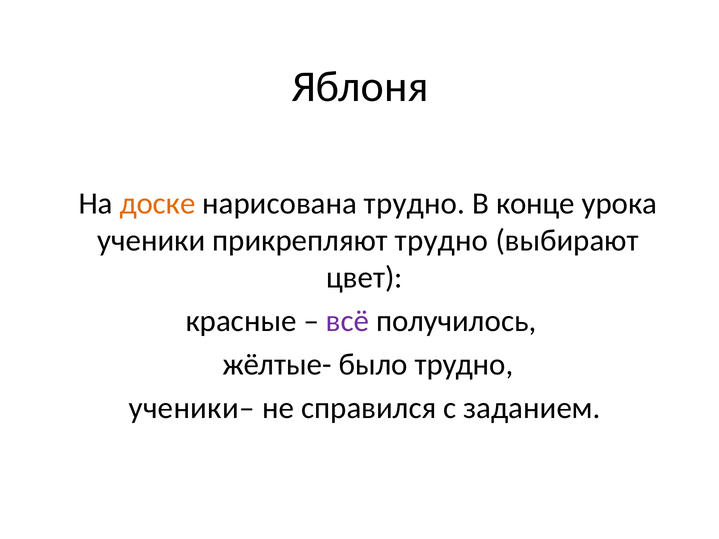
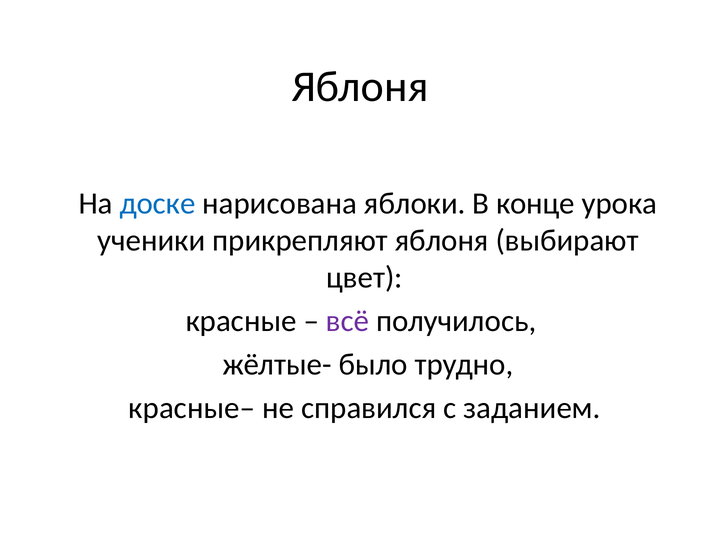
доске colour: orange -> blue (158, 203)
нарисована трудно: трудно -> яблоки (415, 203)
прикрепляют трудно: трудно -> яблоня (442, 241)
ученики–: ученики– -> красные– (192, 408)
